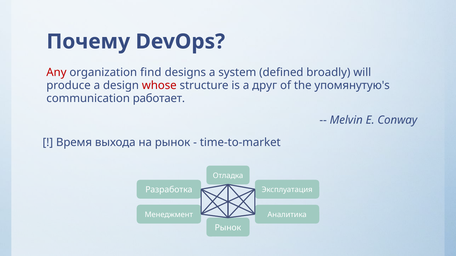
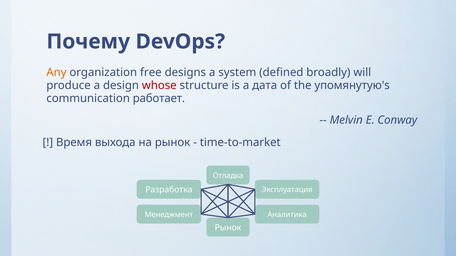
Any colour: red -> orange (56, 73)
find: find -> free (151, 73)
друг: друг -> дата (265, 86)
